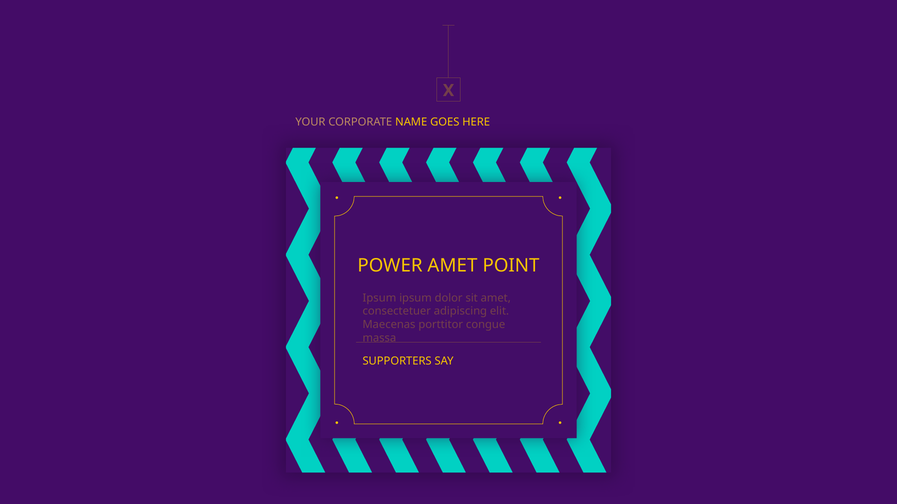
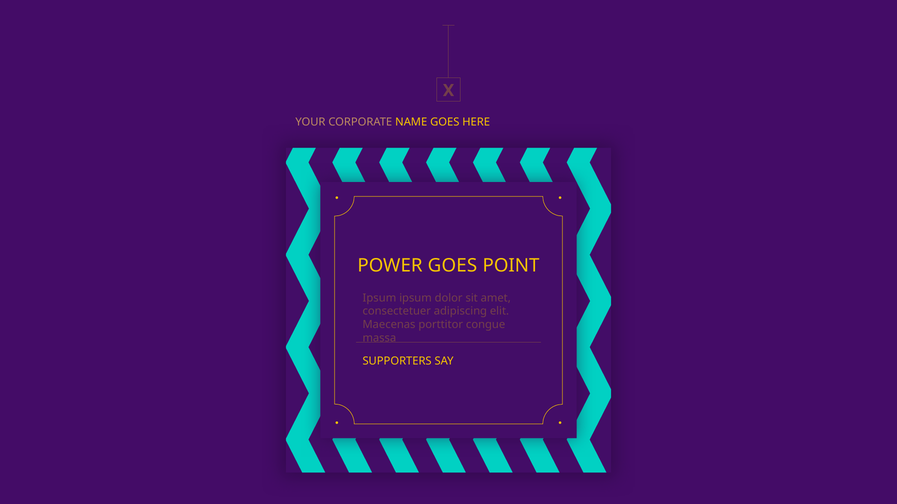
POWER AMET: AMET -> GOES (452, 266)
